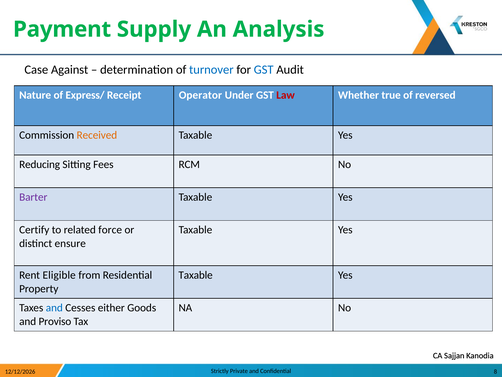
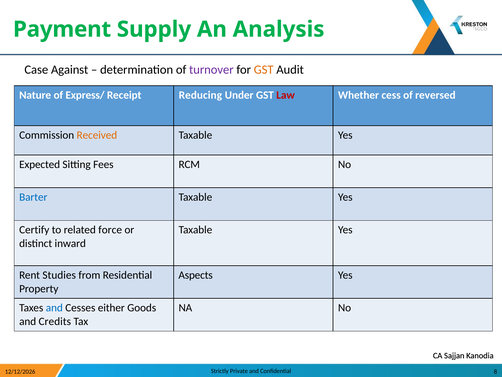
turnover colour: blue -> purple (211, 70)
GST colour: blue -> orange (264, 70)
Operator: Operator -> Reducing (200, 95)
true: true -> cess (391, 95)
Reducing: Reducing -> Expected (40, 164)
Barter colour: purple -> blue (33, 197)
ensure: ensure -> inward (70, 243)
Eligible: Eligible -> Studies (59, 275)
Taxable: Taxable -> Aspects (196, 275)
Proviso: Proviso -> Credits (55, 321)
